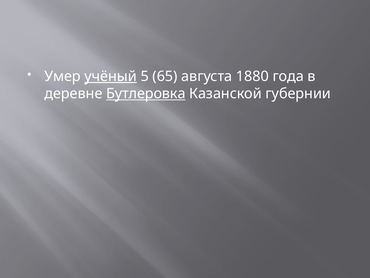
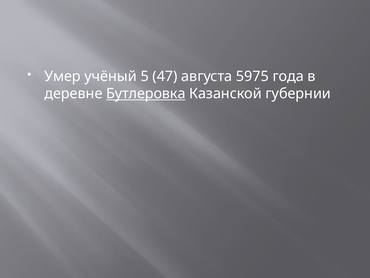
учёный underline: present -> none (111, 76)
65: 65 -> 47 (165, 76)
1880: 1880 -> 5975 (252, 76)
